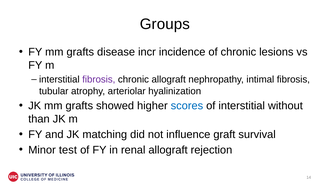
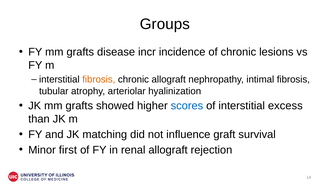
fibrosis colour: purple -> orange (99, 79)
without: without -> excess (285, 106)
test: test -> first (68, 150)
